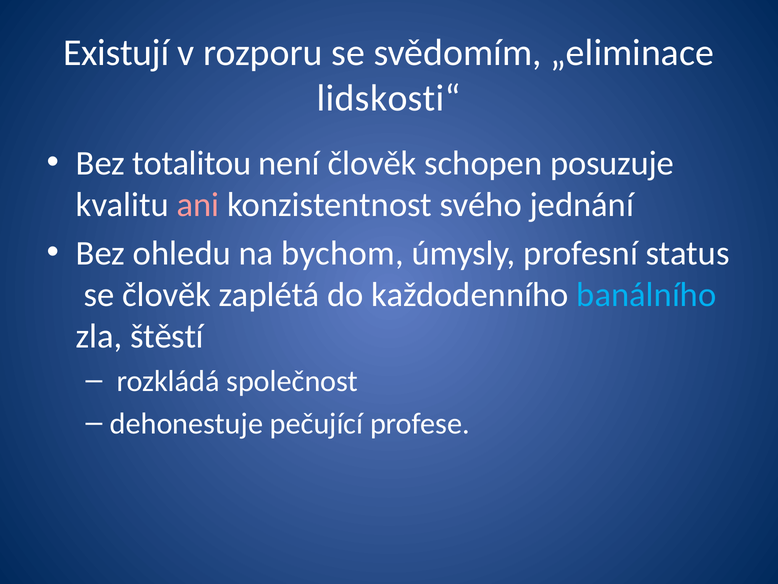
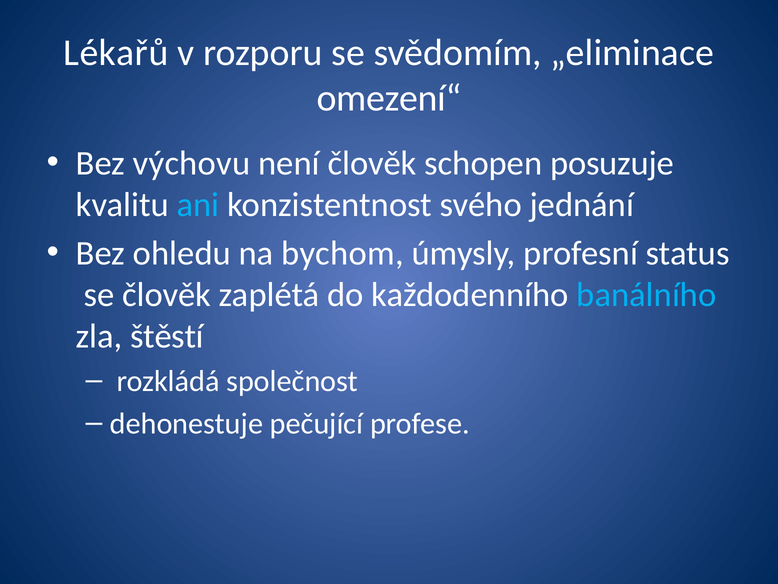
Existují: Existují -> Lékařů (116, 53)
lidskosti“: lidskosti“ -> omezení“ (389, 98)
totalitou: totalitou -> výchovu (192, 163)
ani colour: pink -> light blue (198, 205)
